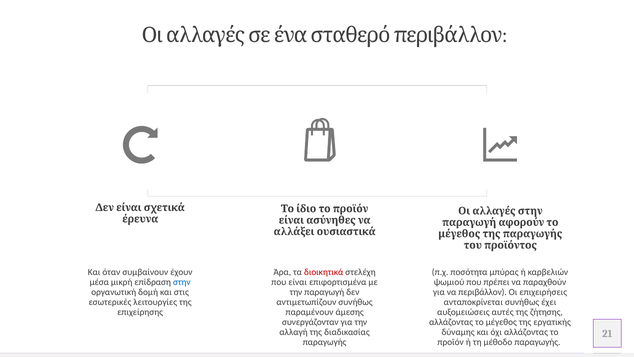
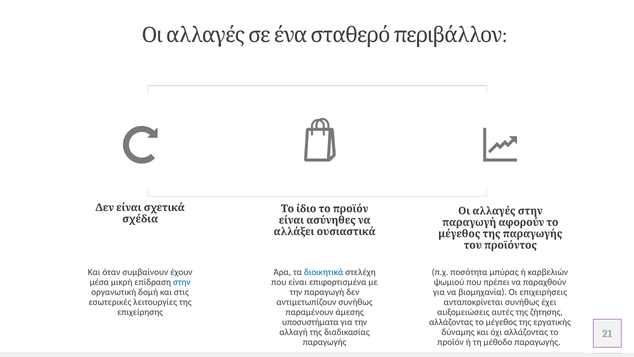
έρευνα: έρευνα -> σχέδια (140, 219)
διοικητικά colour: red -> blue (324, 272)
περιβάλλον: περιβάλλον -> βιομηχανία (483, 292)
συνεργάζονταν: συνεργάζονταν -> υποσυστήματα (310, 322)
